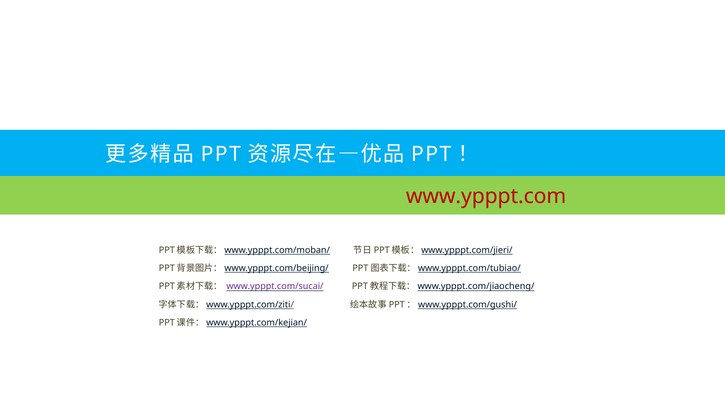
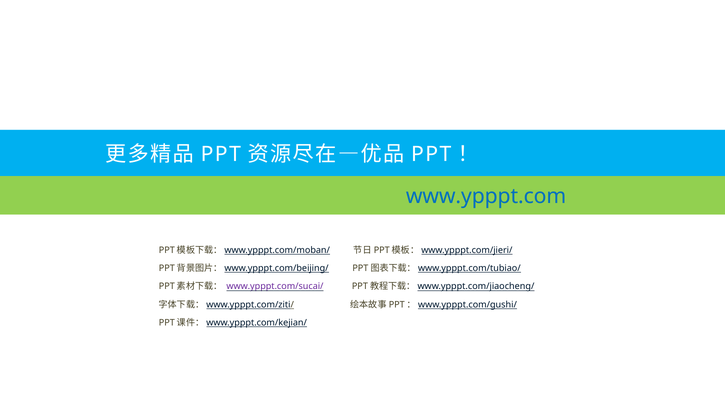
www.ypppt.com colour: red -> blue (486, 196)
